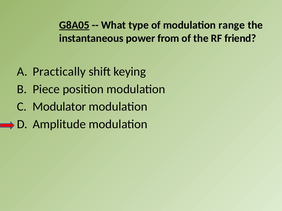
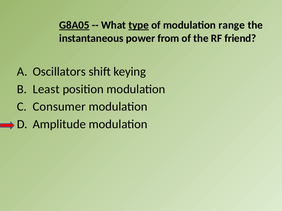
type underline: none -> present (139, 25)
Practically: Practically -> Oscillators (59, 72)
Piece: Piece -> Least (46, 89)
Modulator: Modulator -> Consumer (59, 107)
